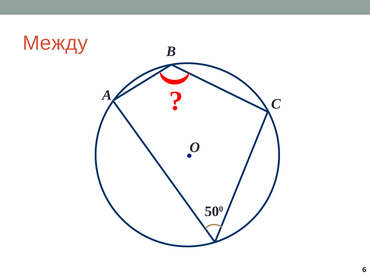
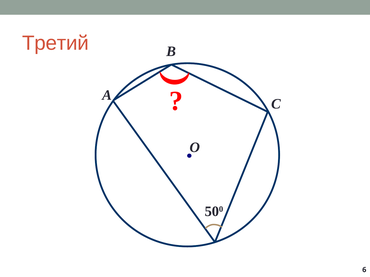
Между: Между -> Третий (55, 43)
